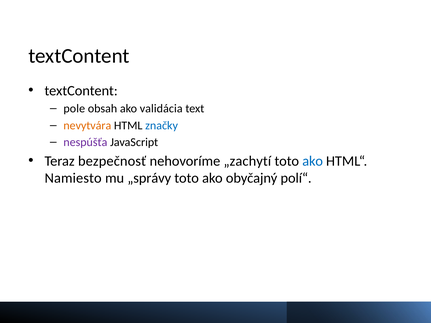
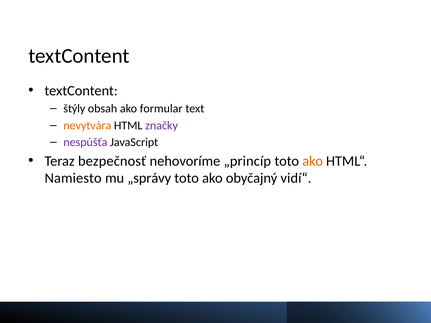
pole: pole -> štýly (74, 109)
validácia: validácia -> formular (161, 109)
značky colour: blue -> purple (162, 126)
„zachytí: „zachytí -> „princíp (247, 161)
ako colour: blue -> orange (313, 161)
polí“: polí“ -> vidí“ (296, 178)
